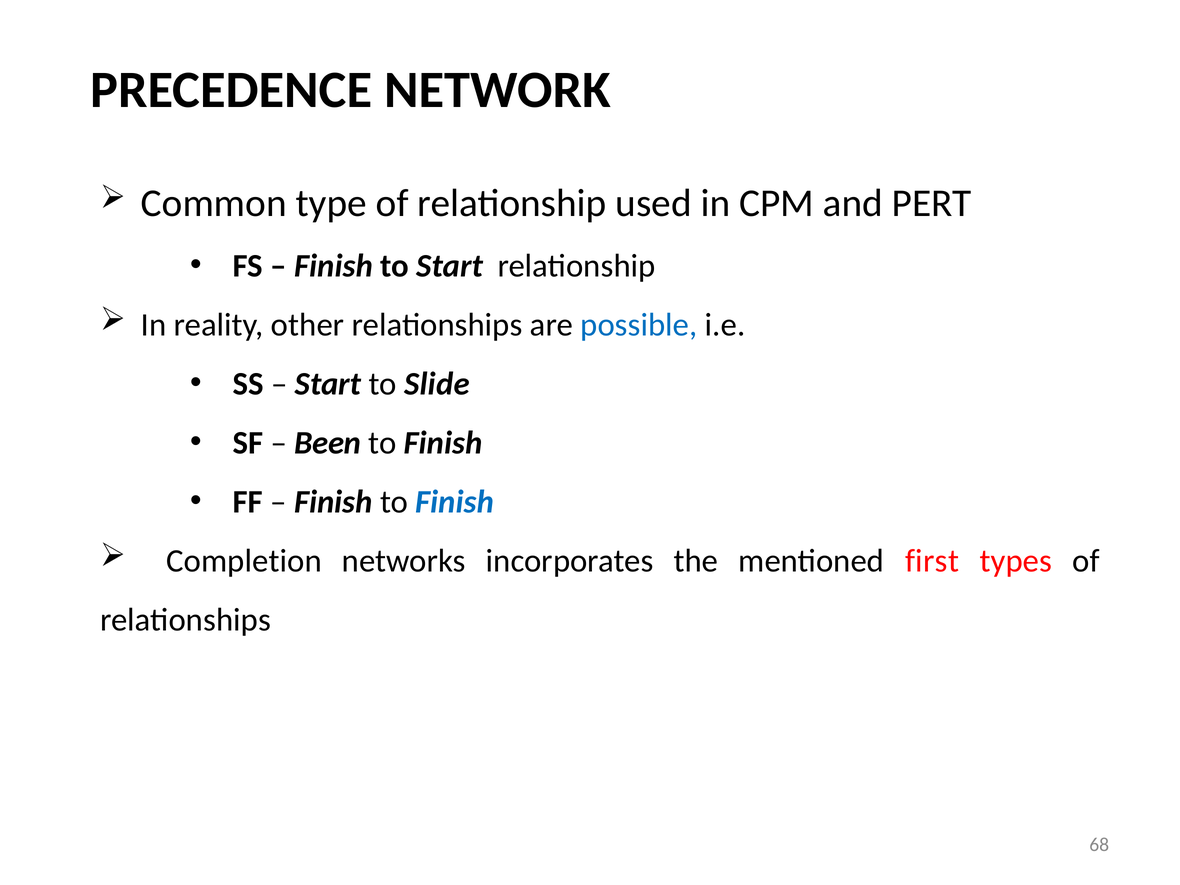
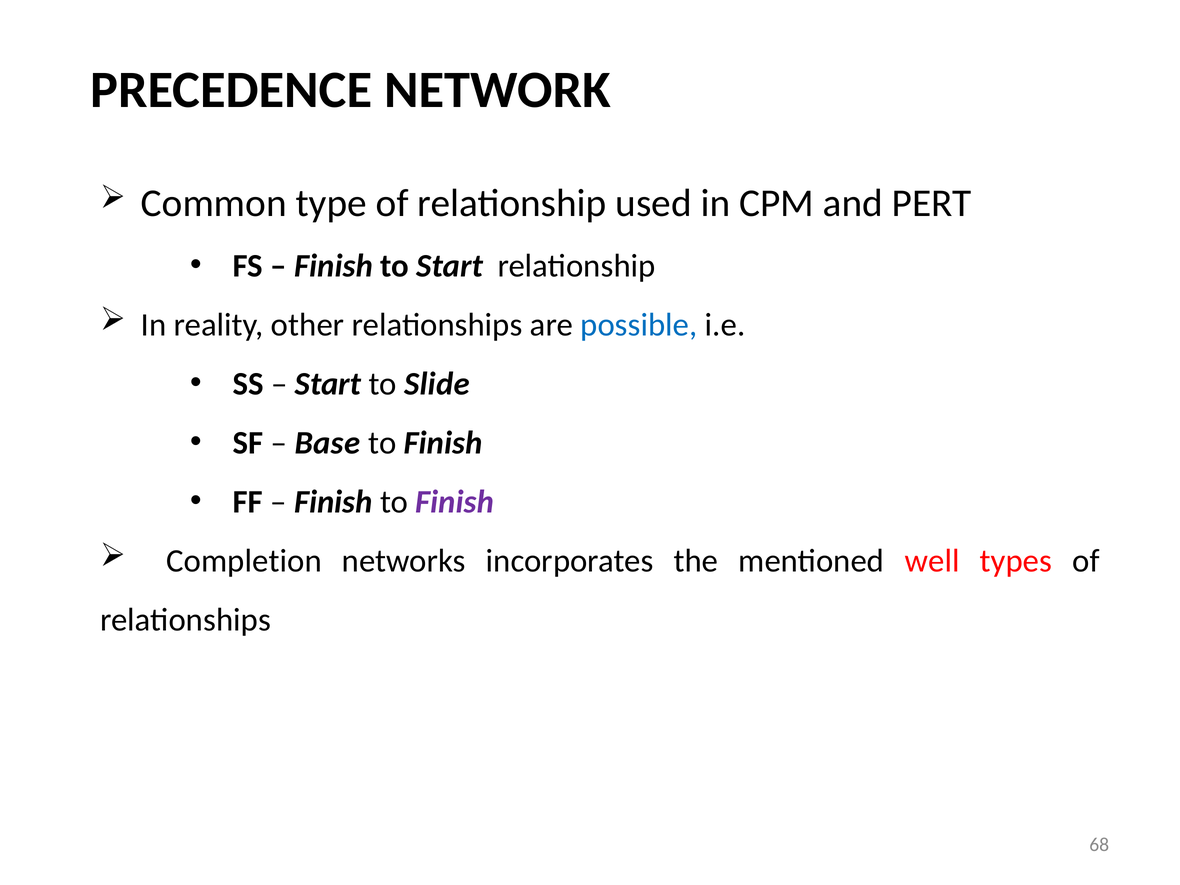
Been: Been -> Base (327, 443)
Finish colour: blue -> purple (455, 502)
first: first -> well (932, 561)
